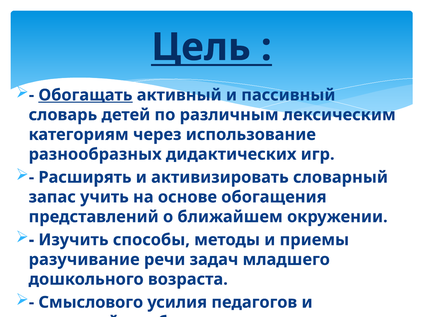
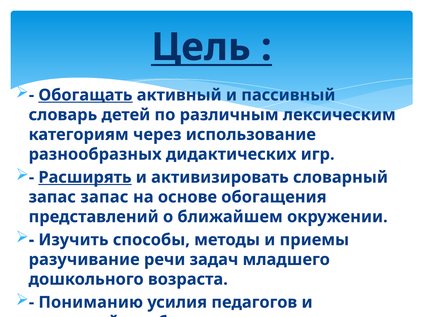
Расширять underline: none -> present (85, 177)
запас учить: учить -> запас (104, 197)
Смыслового: Смыслового -> Пониманию (91, 303)
